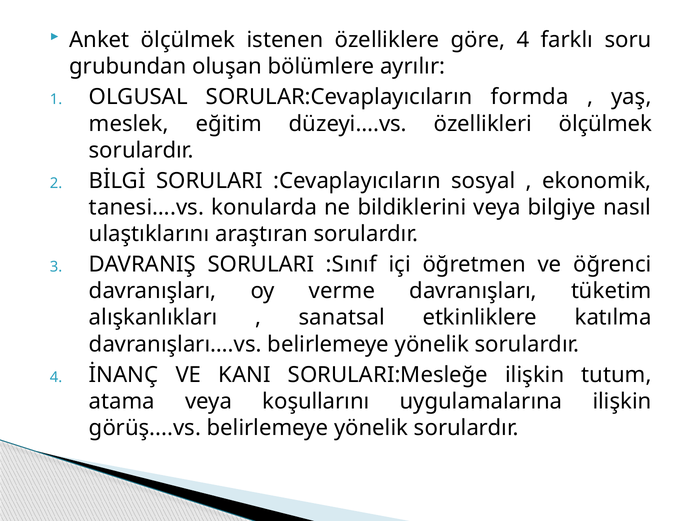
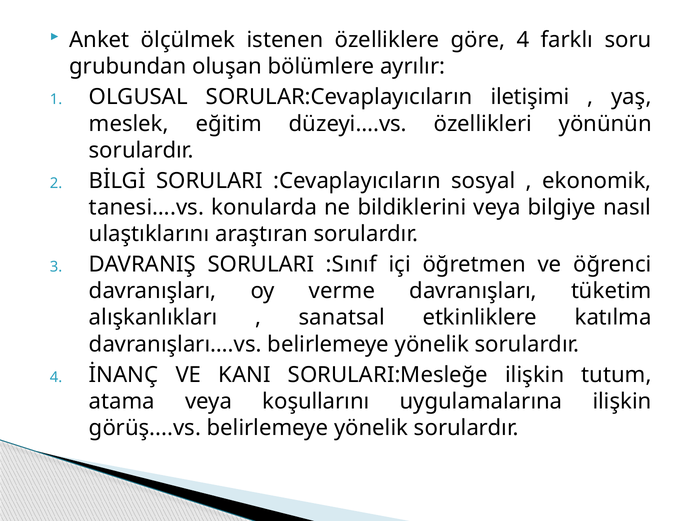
formda: formda -> iletişimi (530, 97)
özellikleri ölçülmek: ölçülmek -> yönünün (605, 124)
